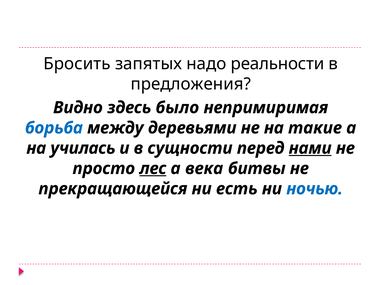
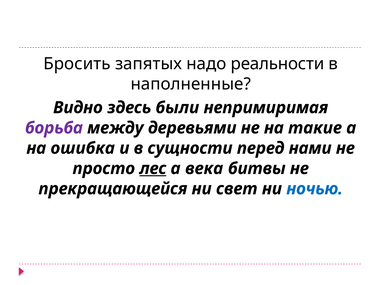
предложения: предложения -> наполненные (191, 84)
было: было -> были (177, 108)
борьба colour: blue -> purple (54, 128)
училась: училась -> ошибка (83, 148)
нами underline: present -> none (310, 148)
есть: есть -> свет (237, 189)
